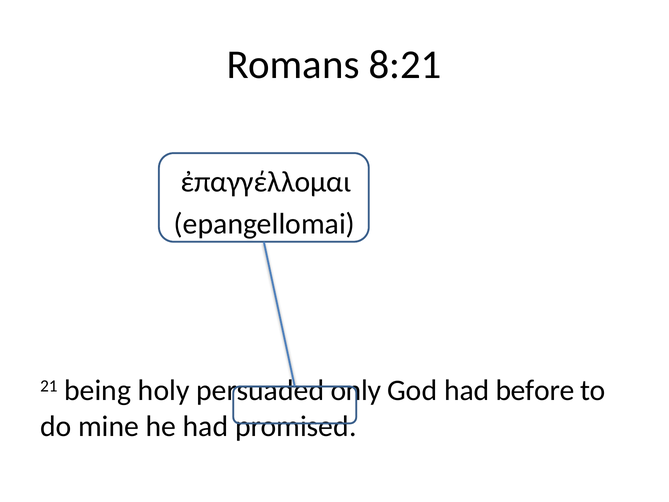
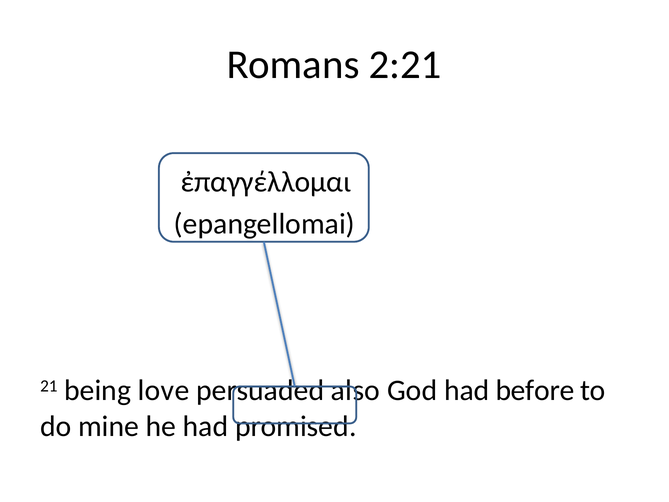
8:21: 8:21 -> 2:21 (405, 65)
holy: holy -> love (164, 390)
only: only -> also (356, 390)
